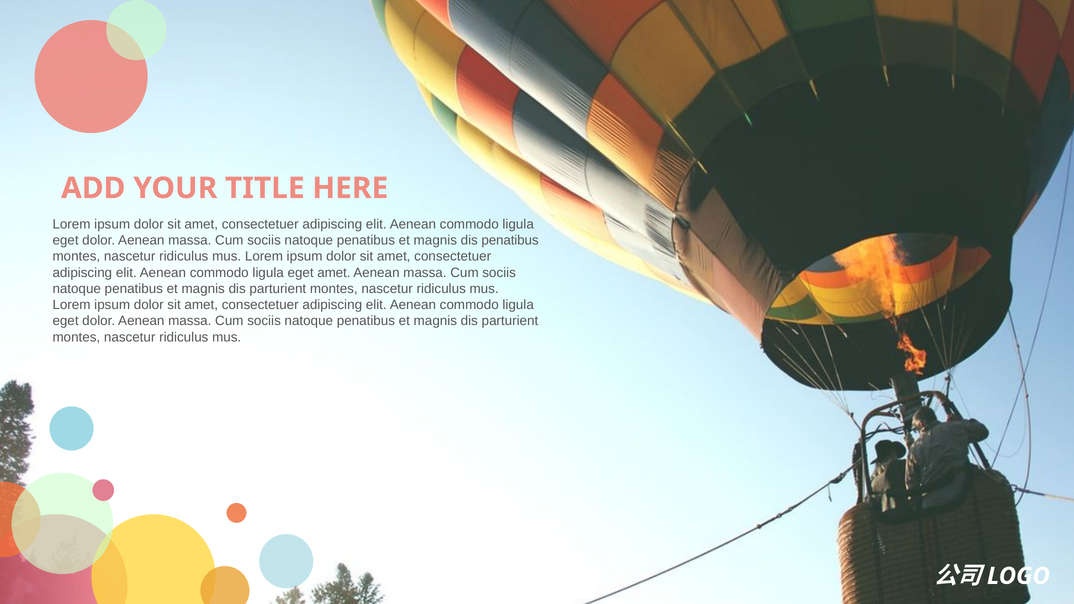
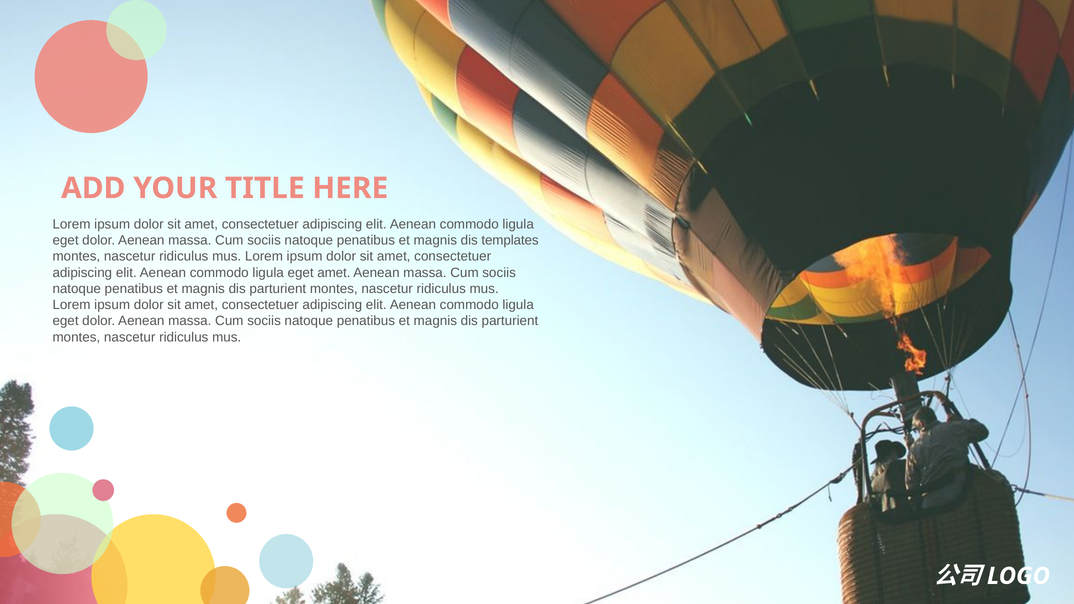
dis penatibus: penatibus -> templates (510, 240)
